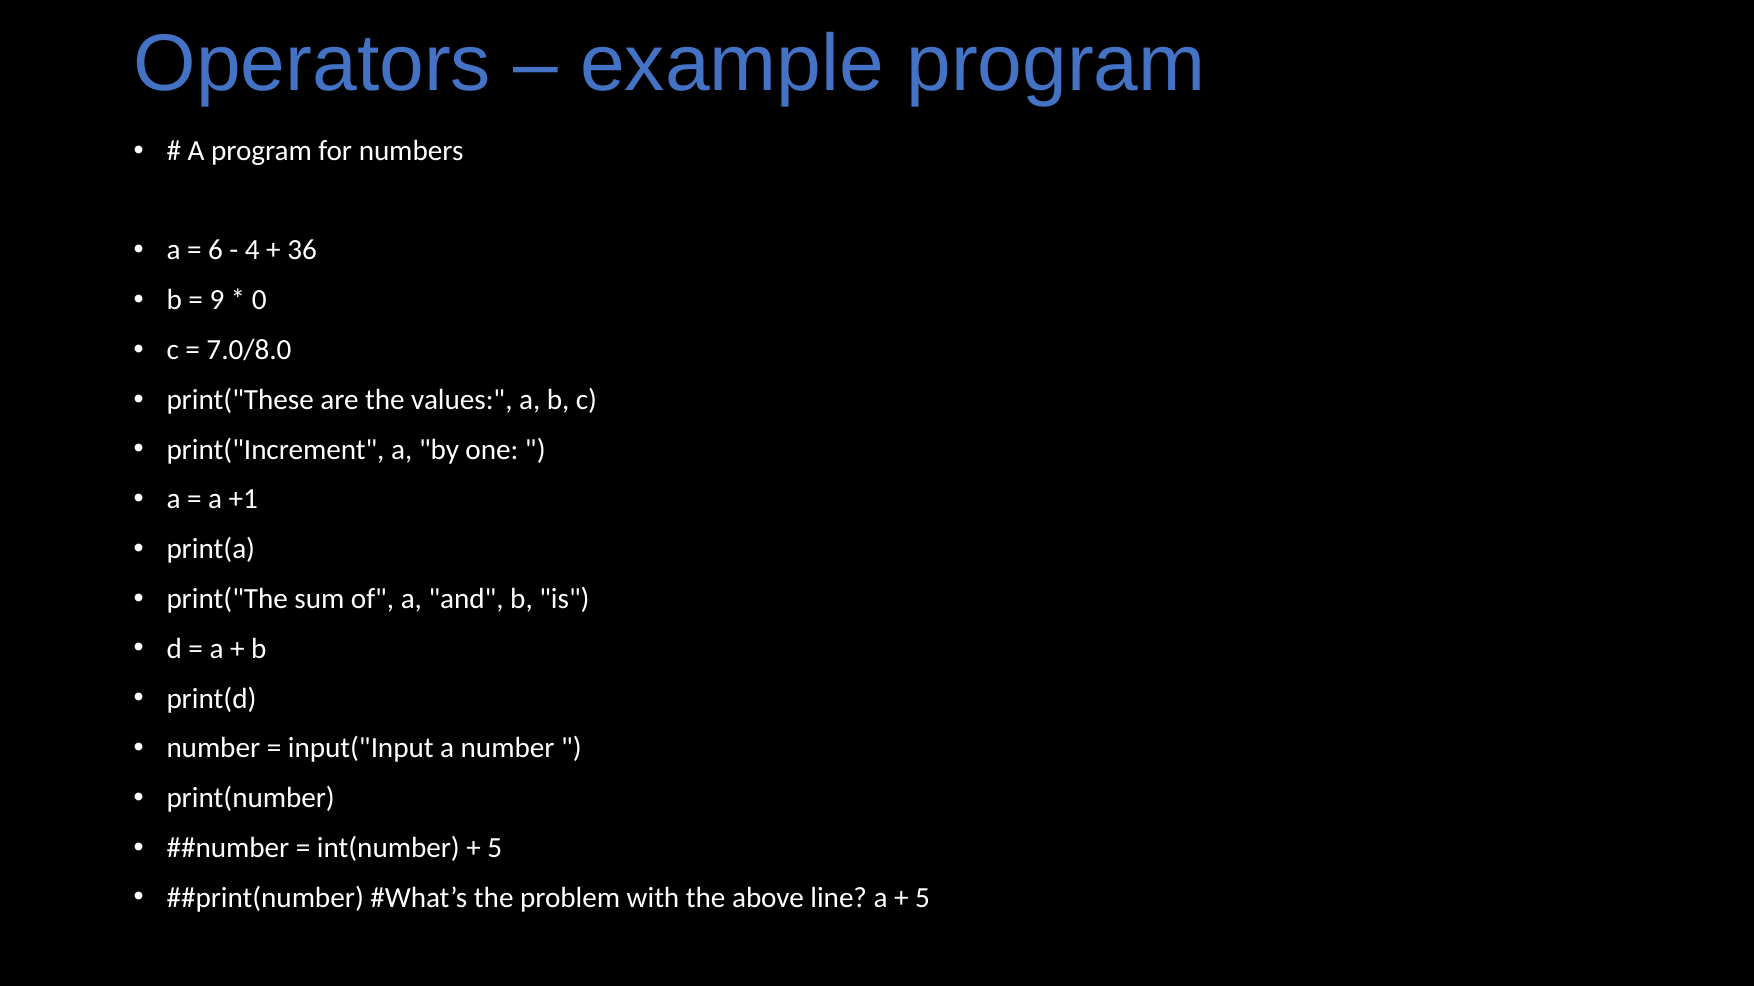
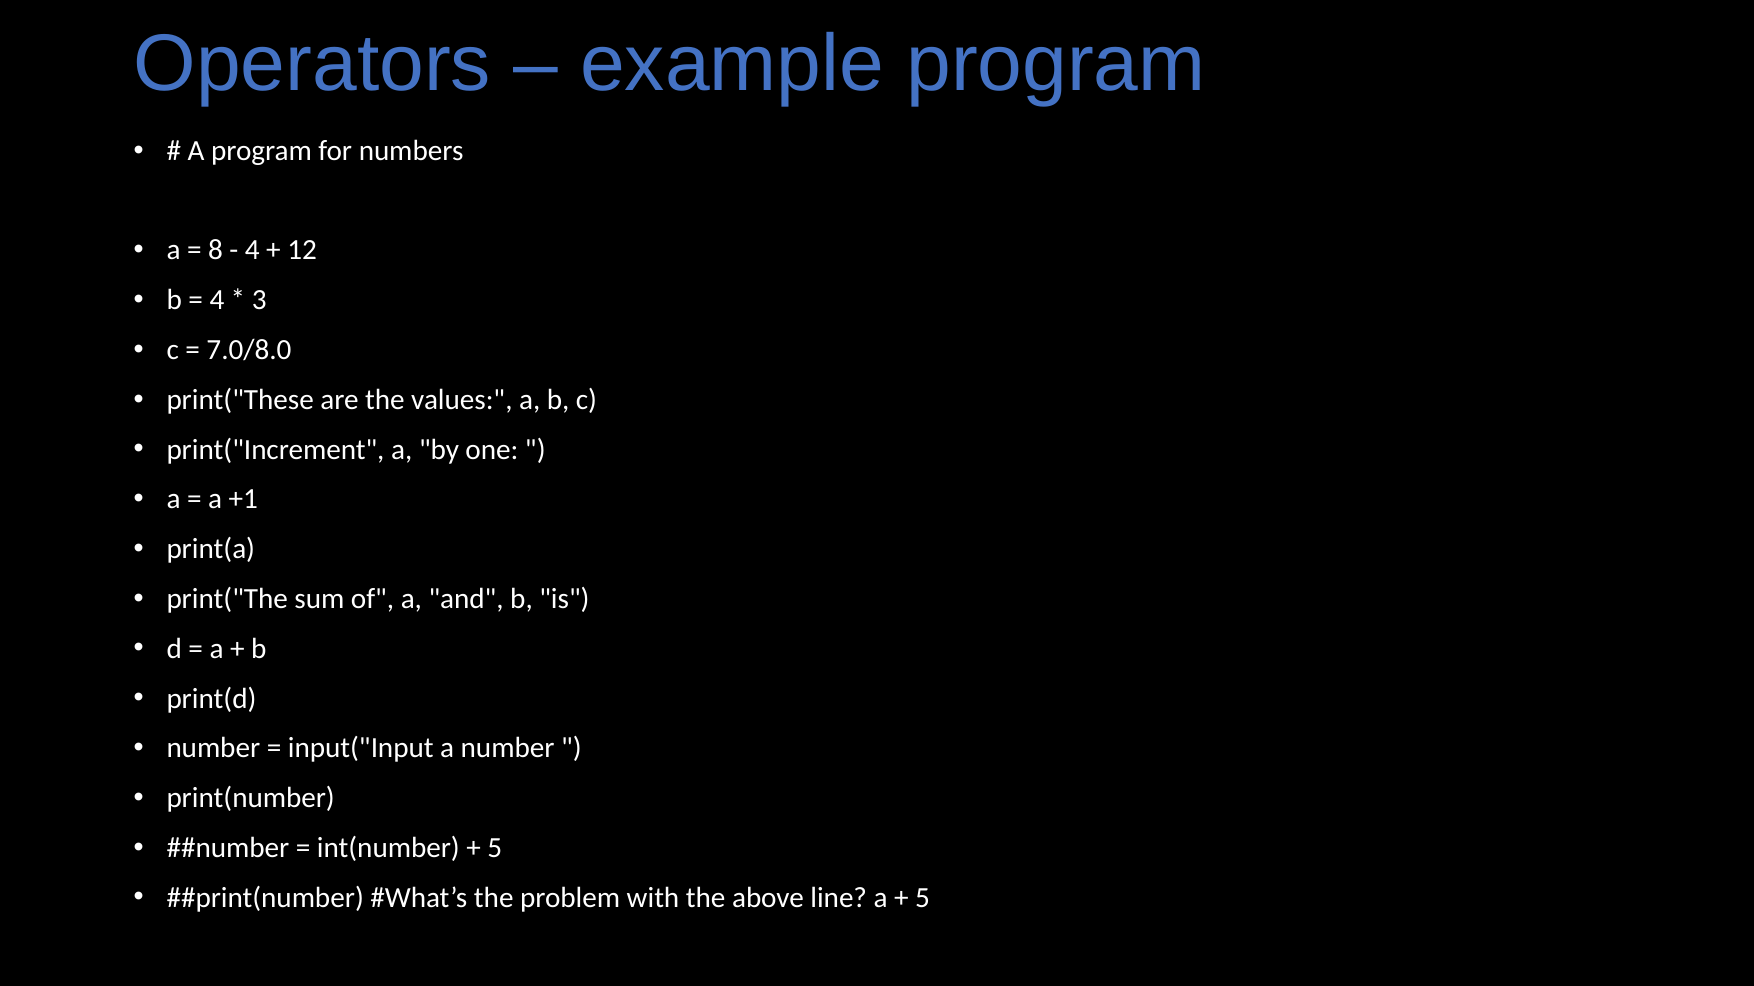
6: 6 -> 8 (216, 250)
36: 36 -> 12 (302, 250)
9: 9 -> 4 (217, 300)
0: 0 -> 3 (259, 300)
